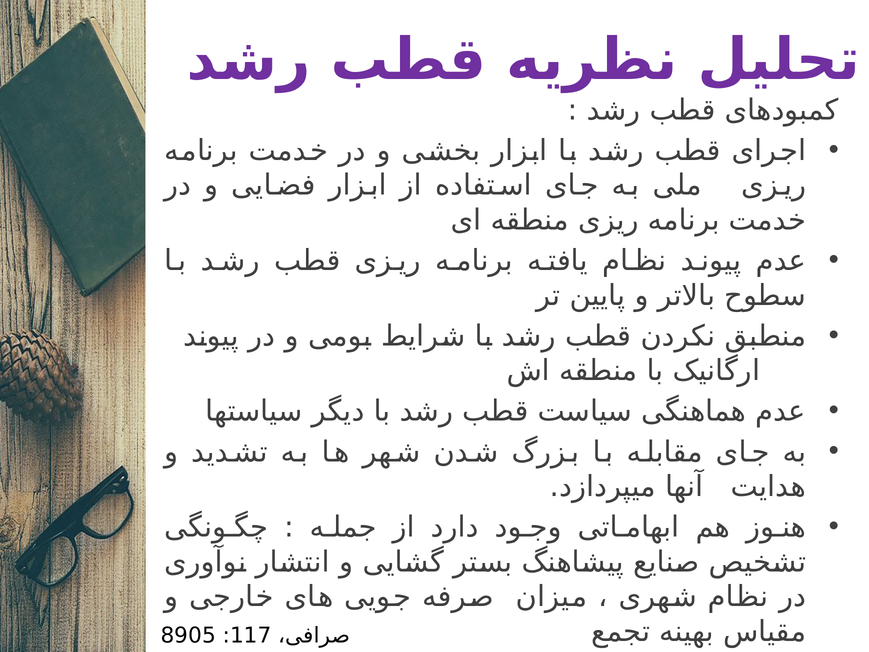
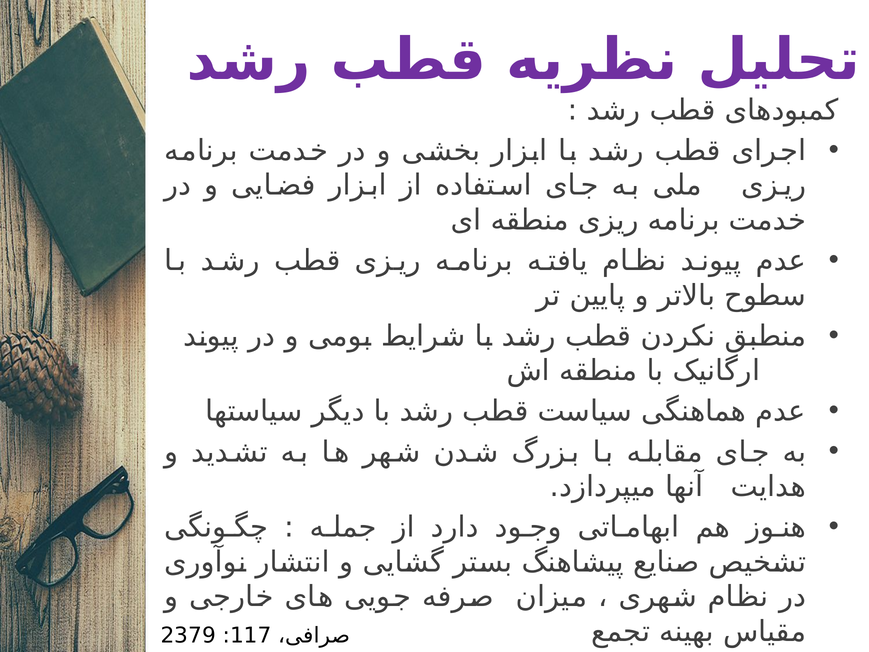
8905: 8905 -> 2379 (188, 635)
